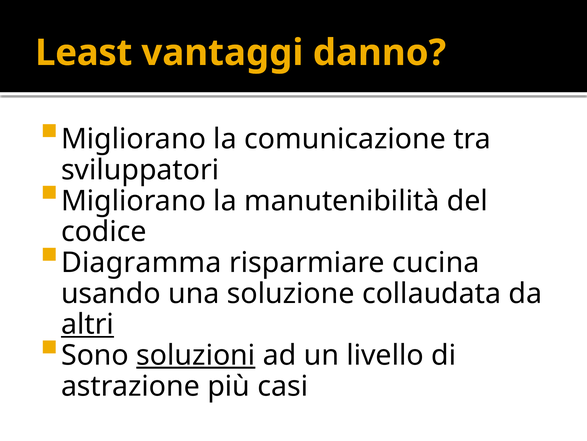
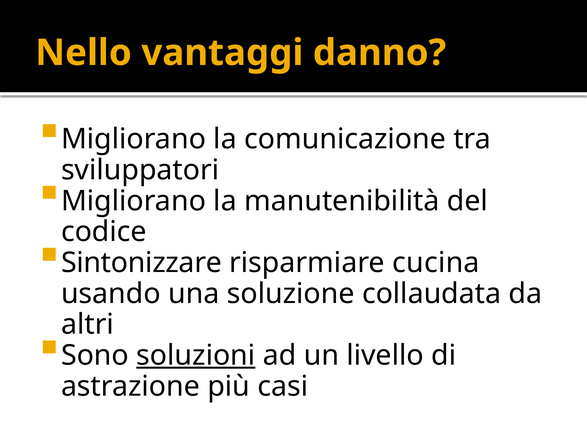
Least: Least -> Nello (84, 53)
Diagramma: Diagramma -> Sintonizzare (142, 262)
altri underline: present -> none (87, 324)
